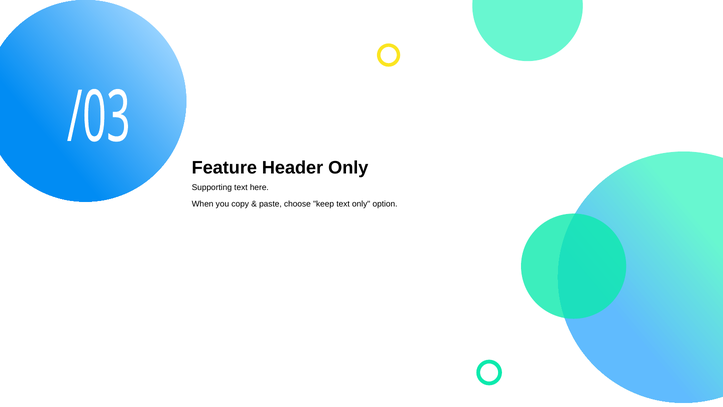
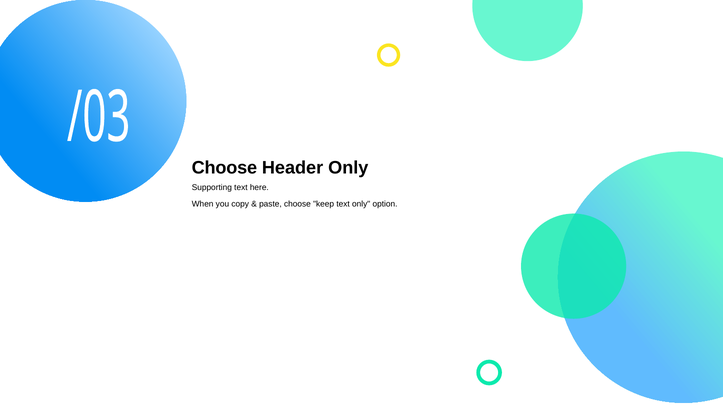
Feature: Feature -> Choose (224, 168)
